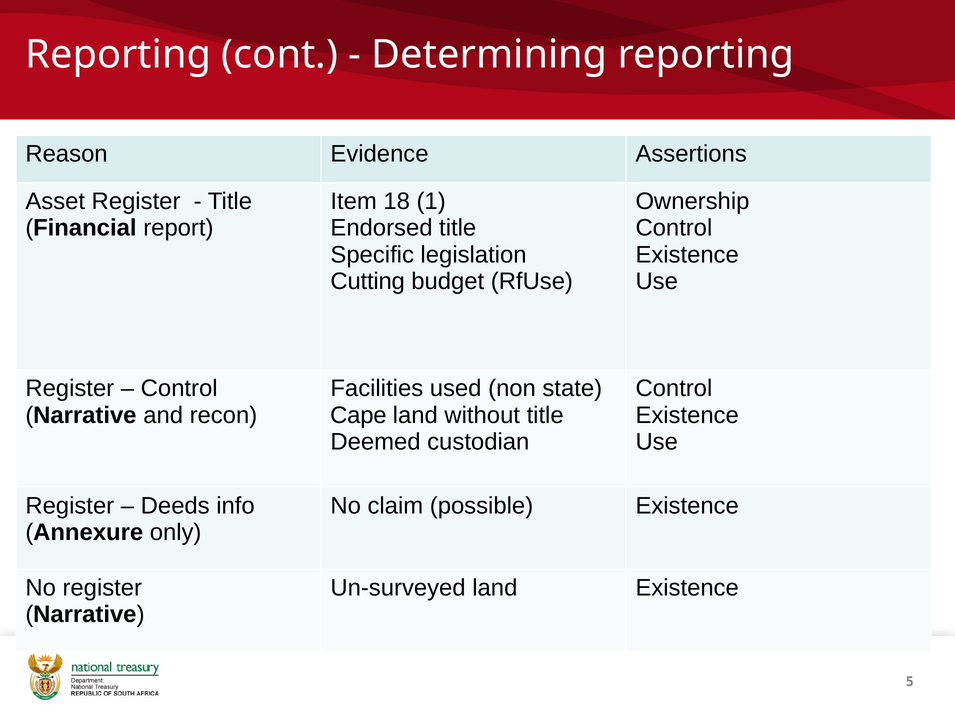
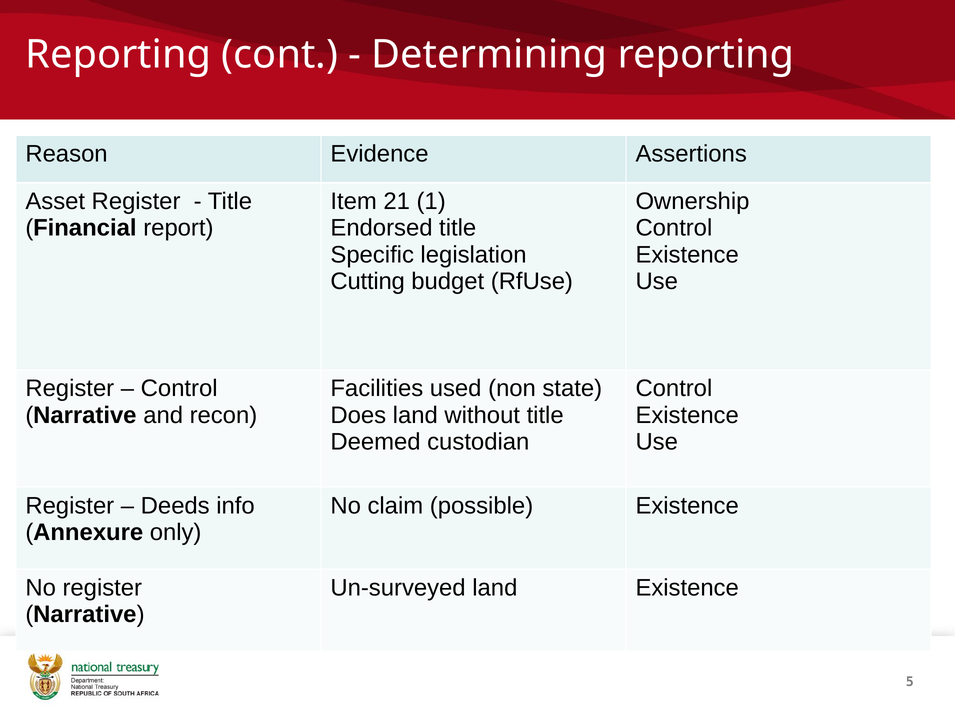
18: 18 -> 21 (397, 201)
Cape: Cape -> Does (358, 415)
